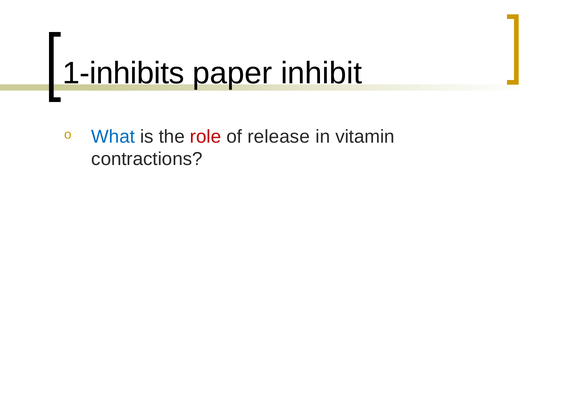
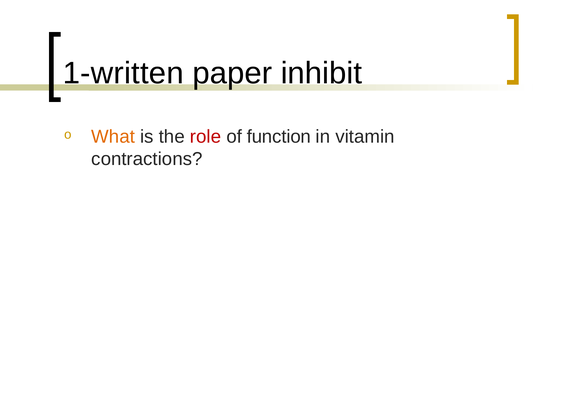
1-inhibits: 1-inhibits -> 1-written (123, 73)
What colour: blue -> orange (113, 137)
release: release -> function (279, 137)
